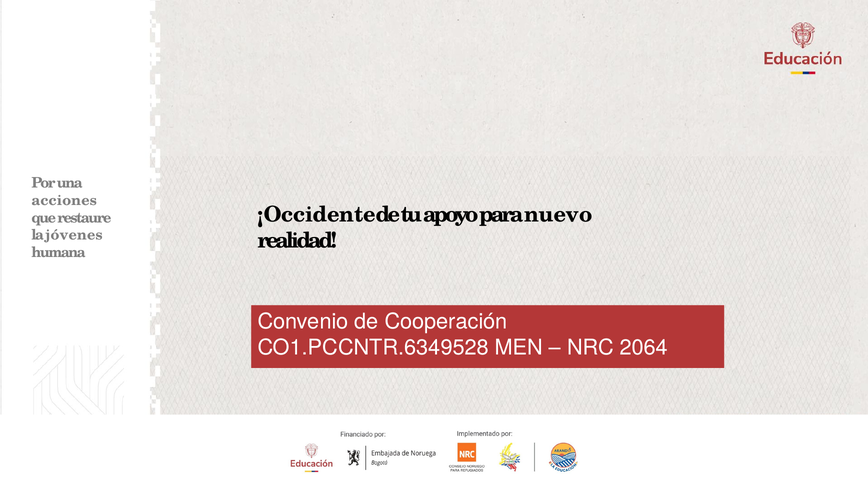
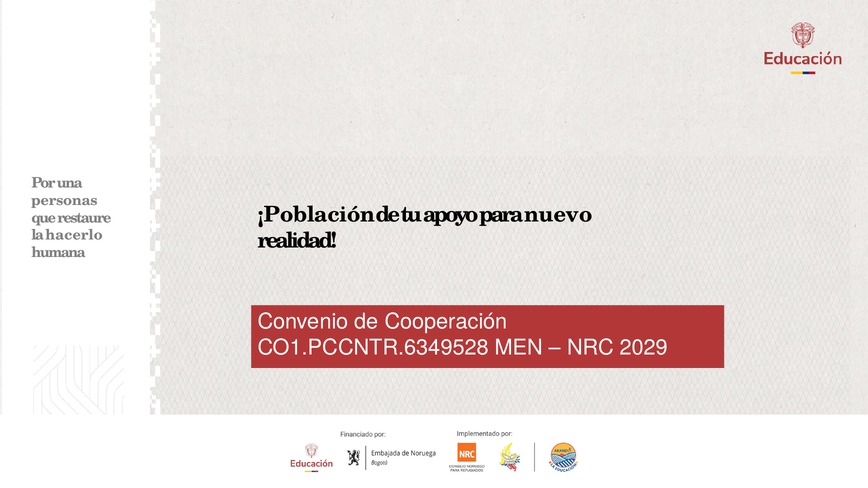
acciones: acciones -> personas (64, 201)
¡Occidente: ¡Occidente -> ¡Población (316, 214)
jóvenes: jóvenes -> hacerlo (74, 235)
2064: 2064 -> 2029 (644, 348)
